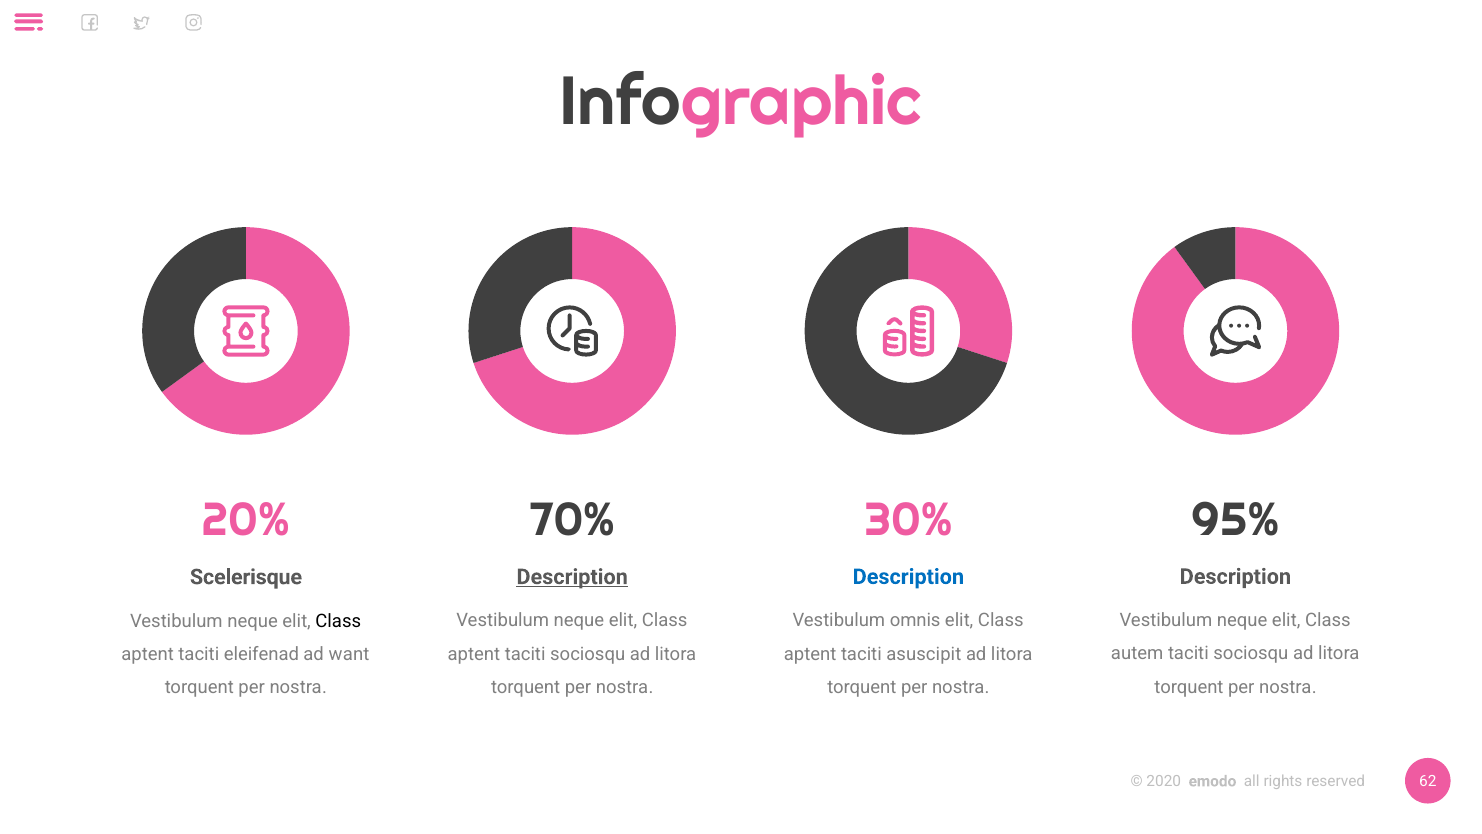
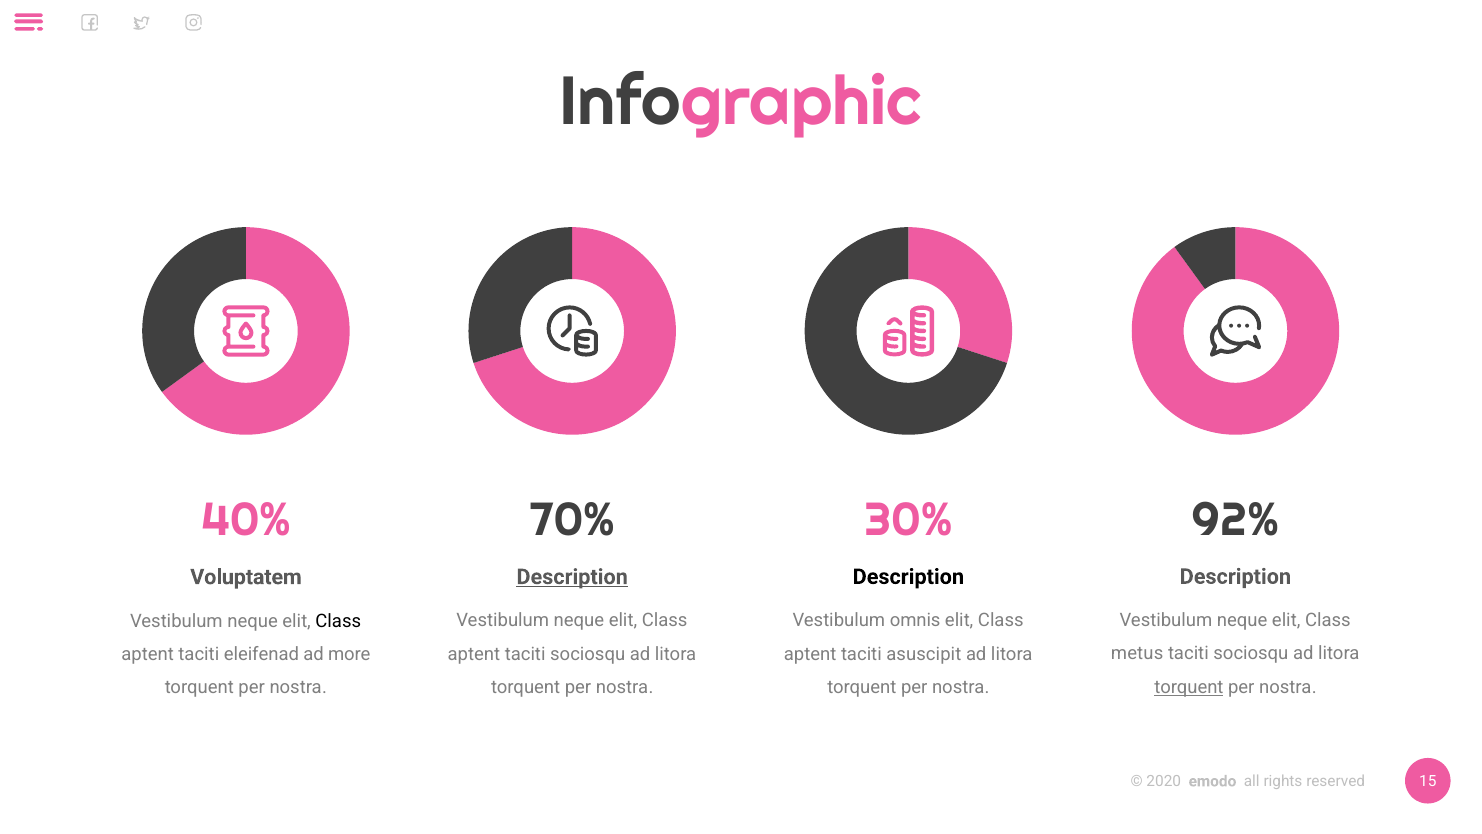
20%: 20% -> 40% (246, 520)
95%: 95% -> 92% (1235, 520)
Description colour: blue -> black (908, 576)
Scelerisque: Scelerisque -> Voluptatem (246, 577)
autem: autem -> metus (1137, 653)
want: want -> more (349, 654)
torquent underline: none -> present (1189, 687)
62: 62 -> 15 (1428, 781)
